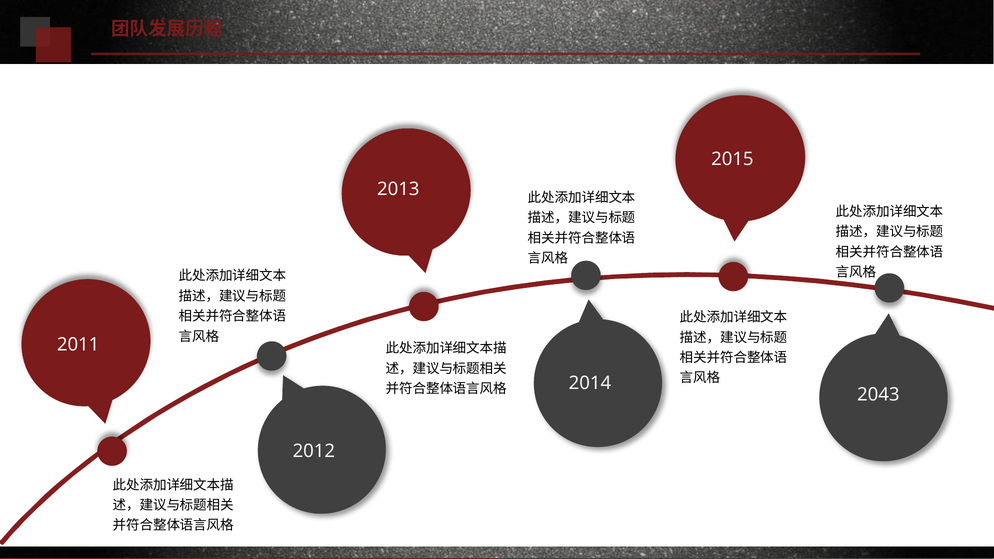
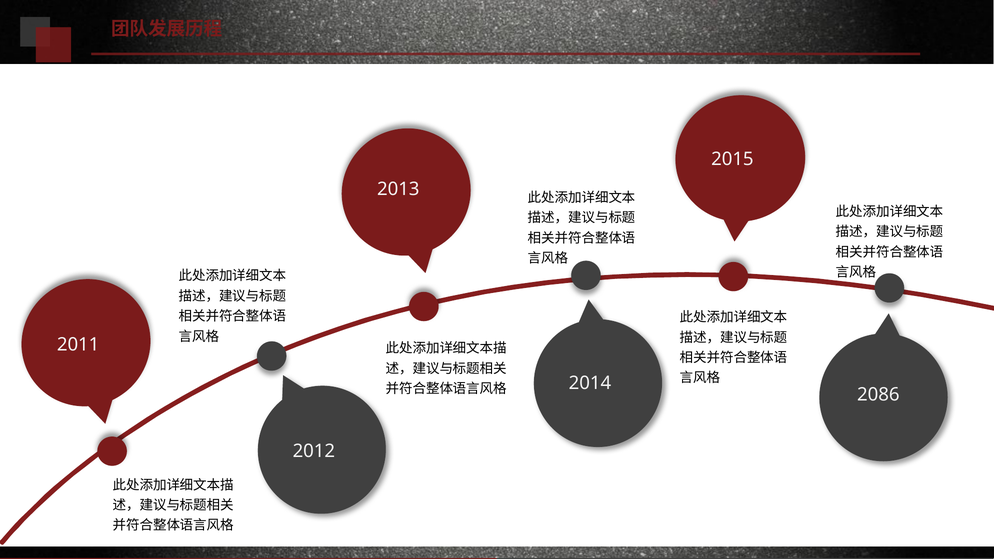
2043: 2043 -> 2086 (878, 395)
